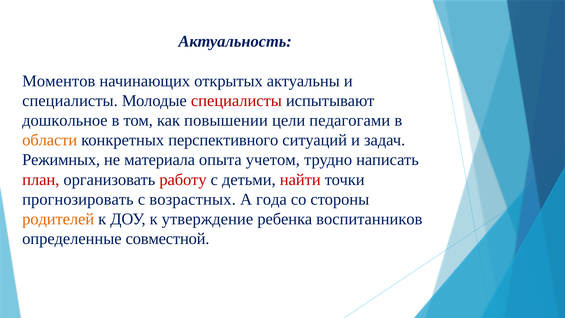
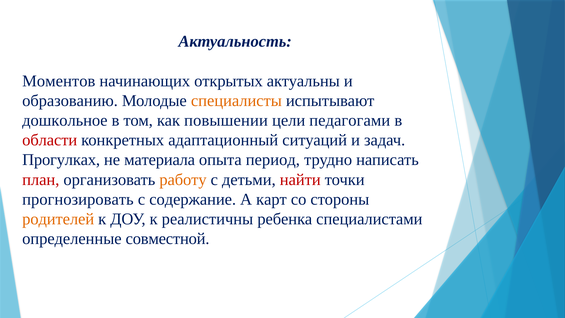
специалисты: специалисты -> образованию (70, 101)
специалисты colour: red -> orange (236, 101)
области colour: orange -> red (50, 140)
перспективного: перспективного -> адаптационный (223, 140)
Режимных: Режимных -> Прогулках (61, 160)
учетом: учетом -> период (273, 160)
работу colour: red -> orange (183, 180)
возрастных: возрастных -> содержание (193, 199)
года: года -> карт (271, 199)
утверждение: утверждение -> реалистичны (207, 219)
воспитанников: воспитанников -> специалистами (369, 219)
